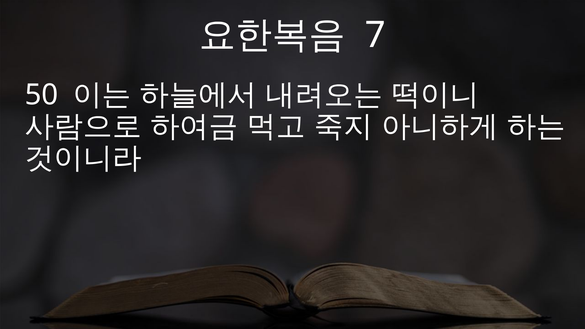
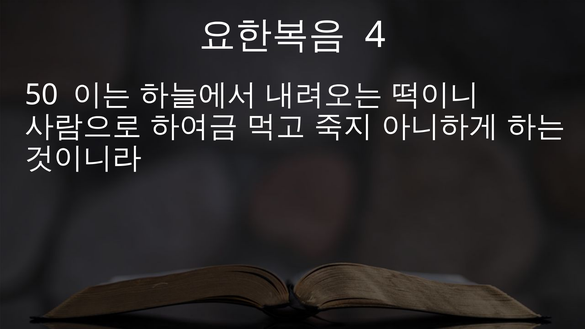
7: 7 -> 4 (375, 35)
